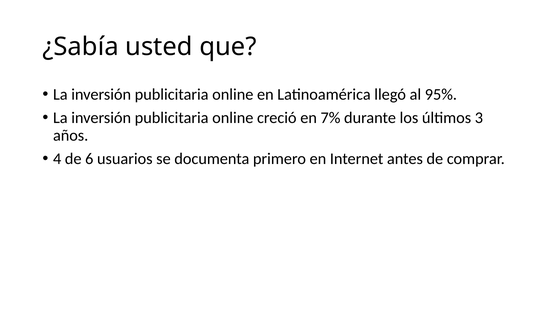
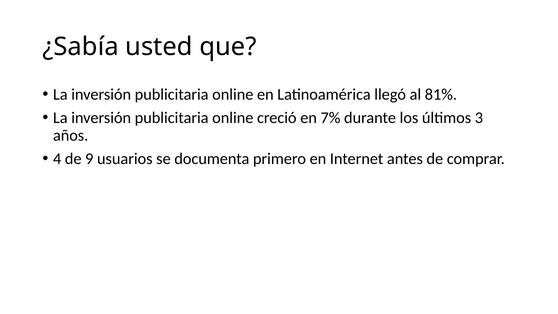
95%: 95% -> 81% (441, 94)
6: 6 -> 9 (89, 159)
